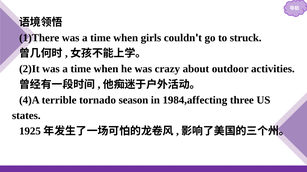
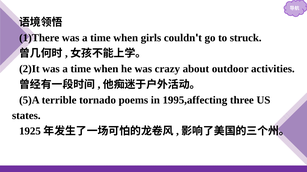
4)A: 4)A -> 5)A (29, 100)
season: season -> poems (133, 100)
1984,affecting: 1984,affecting -> 1995,affecting (195, 100)
